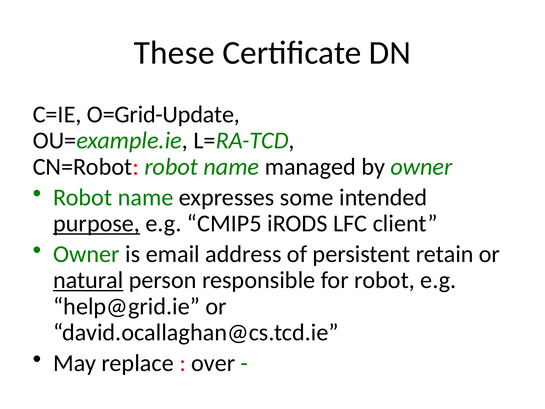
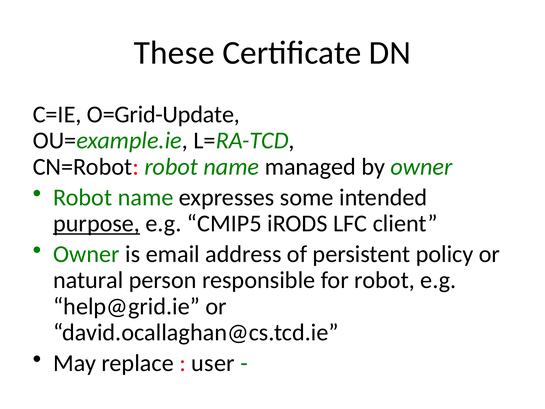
retain: retain -> policy (445, 254)
natural underline: present -> none (88, 280)
over: over -> user (213, 363)
